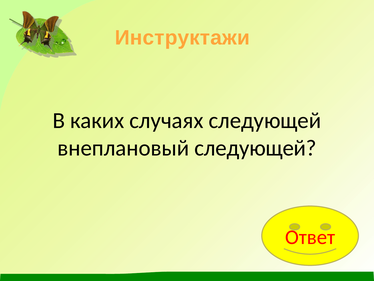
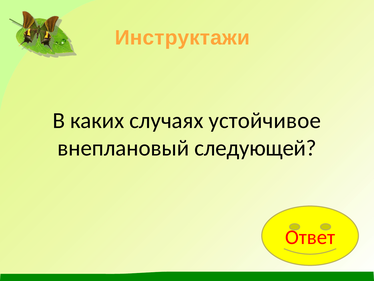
случаях следующей: следующей -> устойчивое (265, 120)
